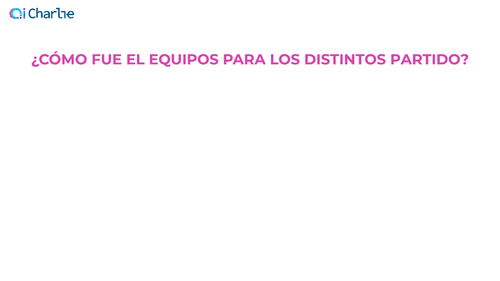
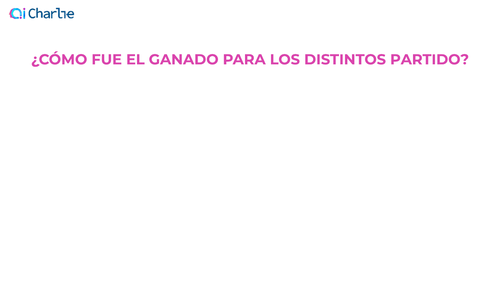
EQUIPOS: EQUIPOS -> GANADO (184, 60)
